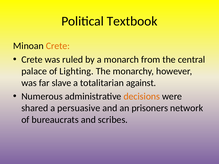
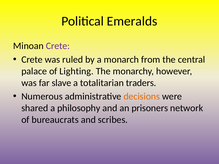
Textbook: Textbook -> Emeralds (132, 21)
Crete colour: orange -> purple (58, 46)
against: against -> traders (141, 83)
persuasive: persuasive -> philosophy (79, 108)
